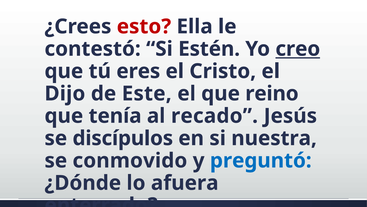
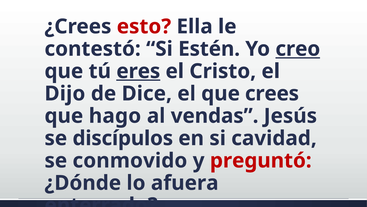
eres underline: none -> present (138, 71)
Este: Este -> Dice (147, 93)
reino: reino -> crees (272, 93)
tenía: tenía -> hago (115, 116)
recado: recado -> vendas (215, 116)
nuestra: nuestra -> cavidad (274, 138)
preguntó colour: blue -> red (261, 160)
